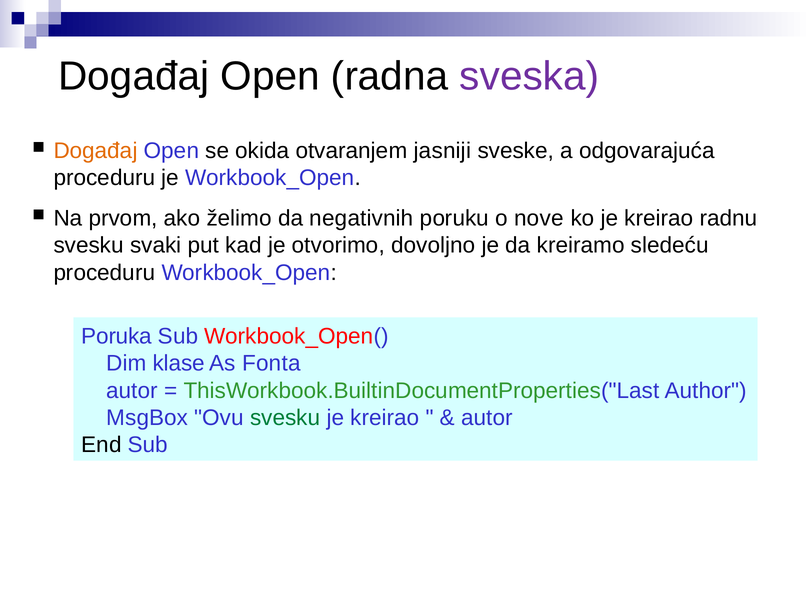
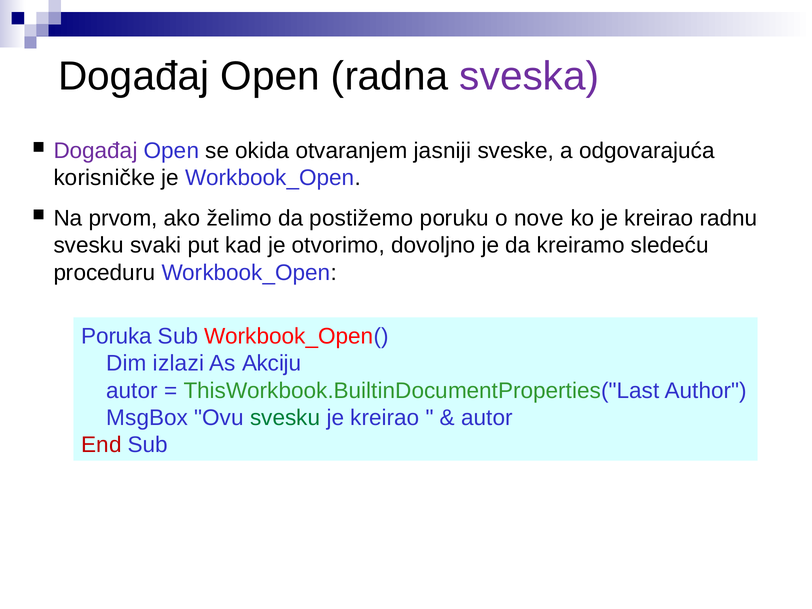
Događaj colour: orange -> purple (96, 151)
proceduru: proceduru -> korisničke (104, 178)
negativnih: negativnih -> postižemo (361, 218)
klase: klase -> izlazi (179, 363)
Fonta: Fonta -> Akciju (272, 363)
End colour: black -> red (102, 445)
